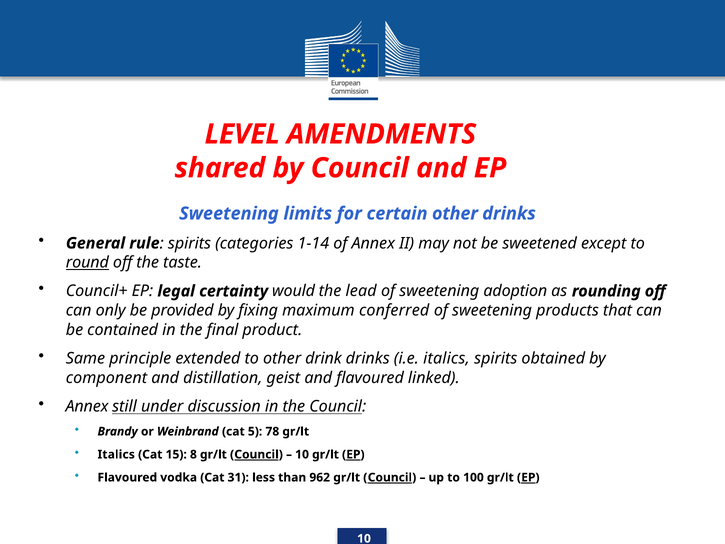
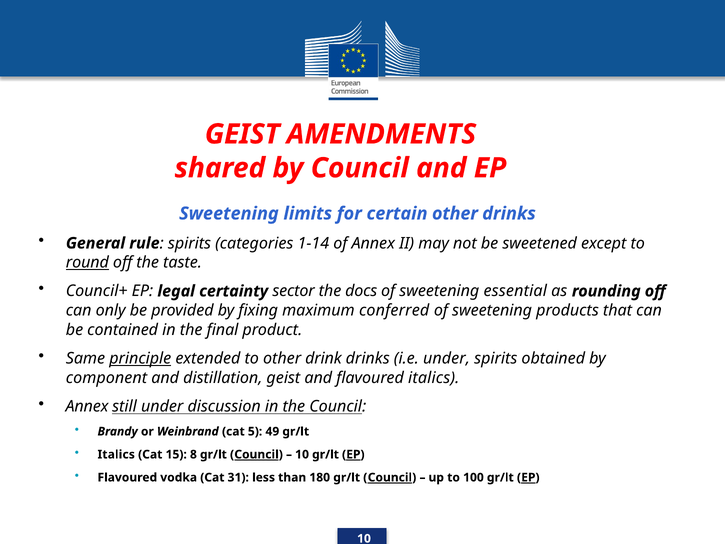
LEVEL: LEVEL -> GEIST (242, 134)
would: would -> sector (294, 291)
lead: lead -> docs (361, 291)
adoption: adoption -> essential (515, 291)
principle underline: none -> present (140, 358)
i.e italics: italics -> under (446, 358)
flavoured linked: linked -> italics (434, 378)
78: 78 -> 49 (272, 431)
962: 962 -> 180 (320, 477)
